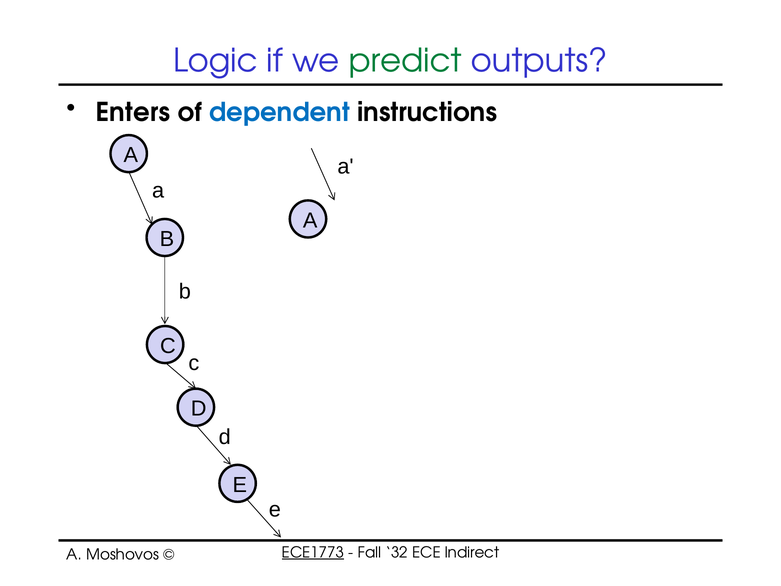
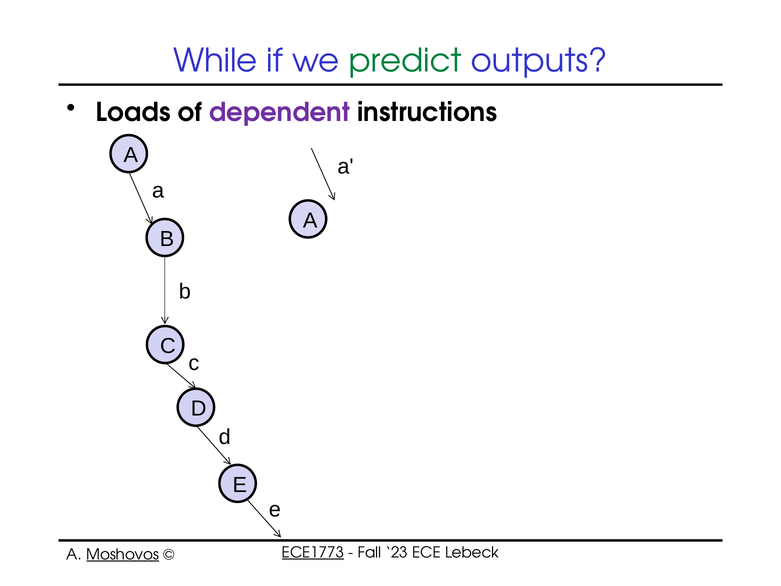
Logic: Logic -> While (215, 61)
Enters: Enters -> Loads (133, 112)
dependent colour: blue -> purple (280, 112)
Moshovos underline: none -> present (123, 554)
32: 32 -> 23 (397, 552)
Indirect: Indirect -> Lebeck (472, 552)
